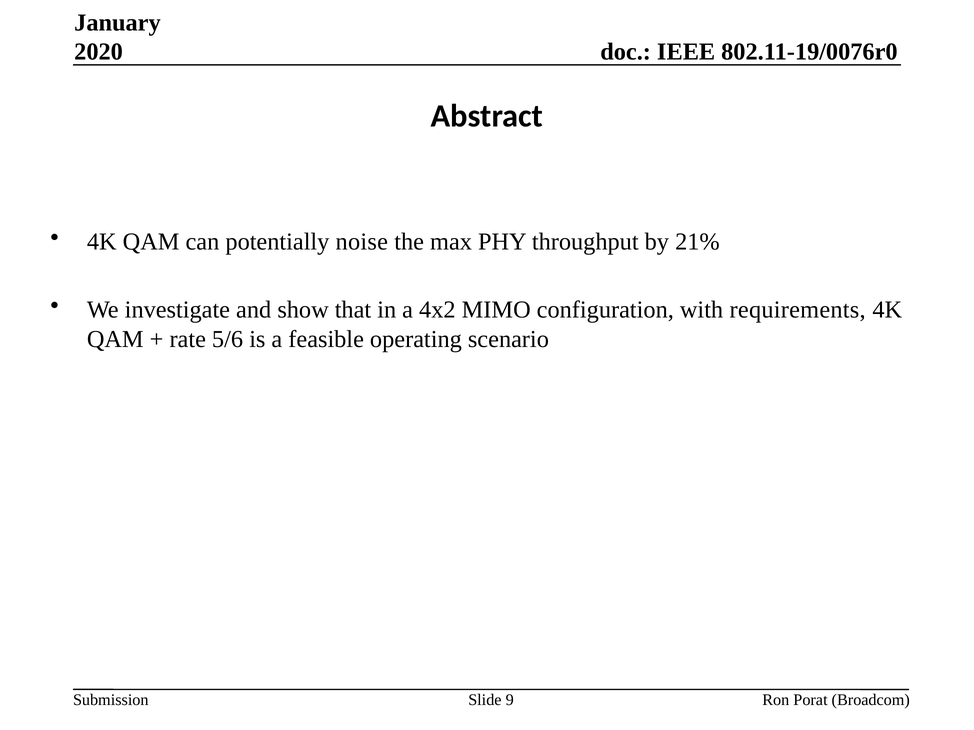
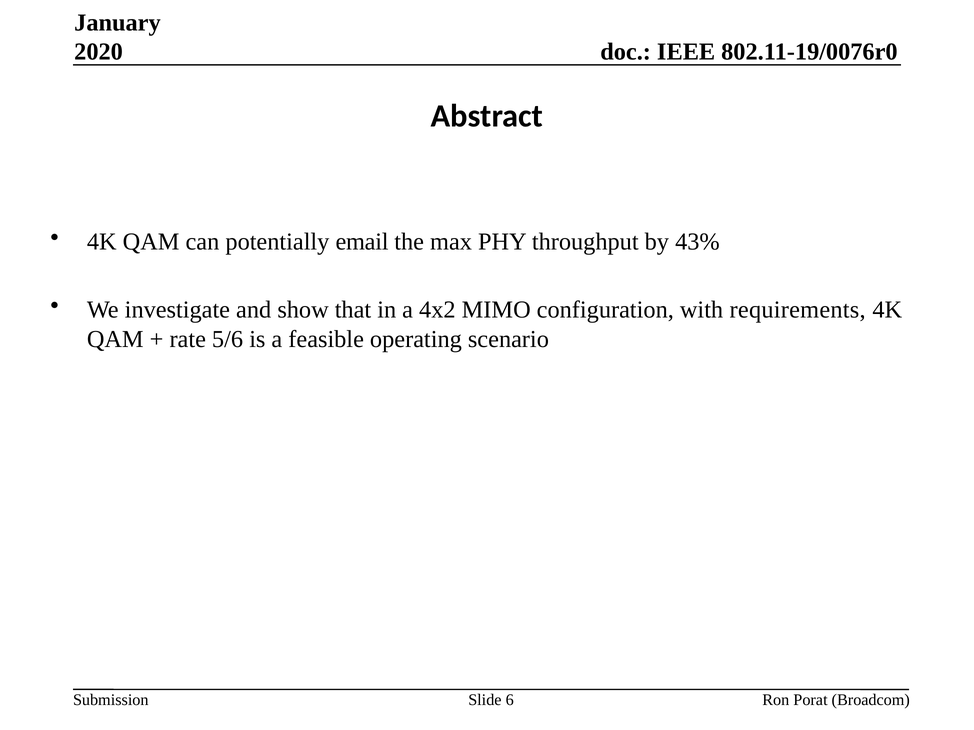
noise: noise -> email (362, 242)
21%: 21% -> 43% (697, 242)
9: 9 -> 6 (510, 701)
